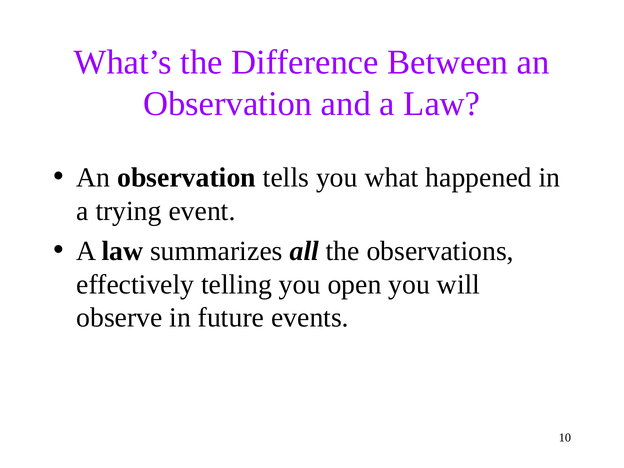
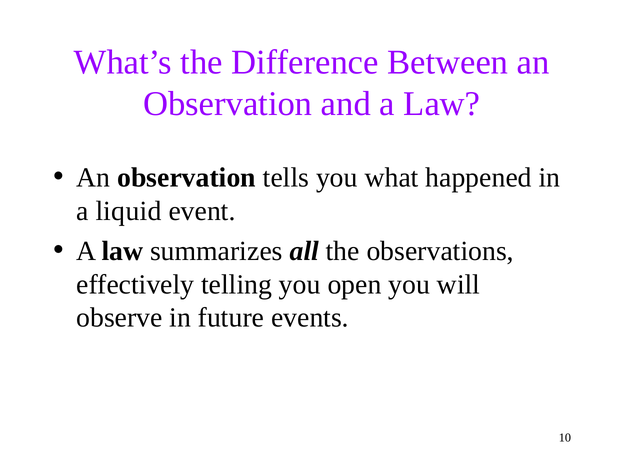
trying: trying -> liquid (128, 211)
